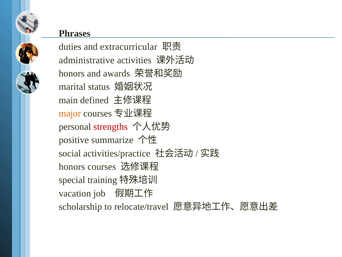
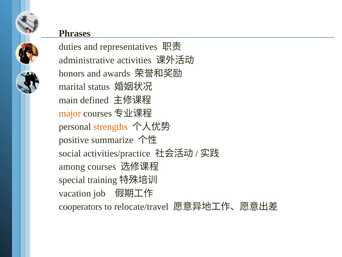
extracurricular: extracurricular -> representatives (129, 47)
strengths colour: red -> orange (110, 127)
honors: honors -> among (72, 166)
scholarship: scholarship -> cooperators (80, 206)
